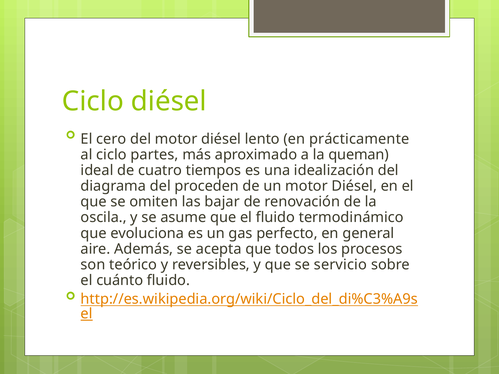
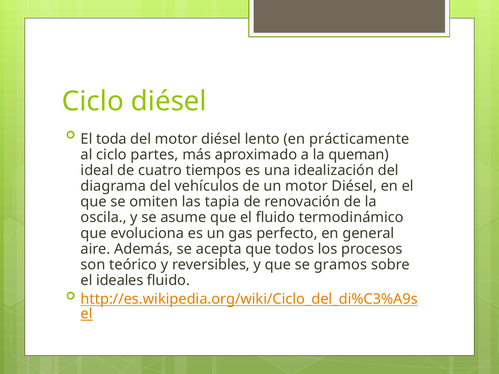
cero: cero -> toda (111, 139)
proceden: proceden -> vehículos (207, 186)
bajar: bajar -> tapia (222, 202)
servicio: servicio -> gramos (340, 265)
cuánto: cuánto -> ideales (120, 281)
